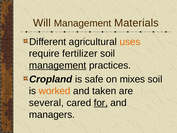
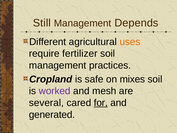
Will: Will -> Still (42, 23)
Materials: Materials -> Depends (136, 23)
management underline: present -> none (58, 65)
worked colour: orange -> purple (55, 91)
taken: taken -> mesh (104, 91)
managers: managers -> generated (52, 114)
